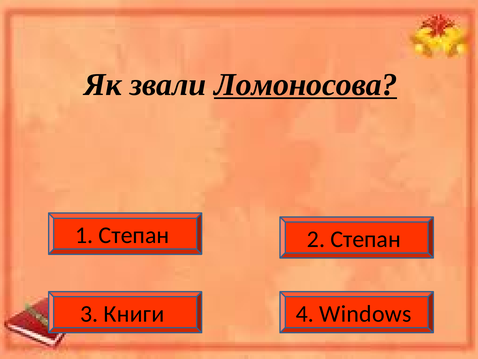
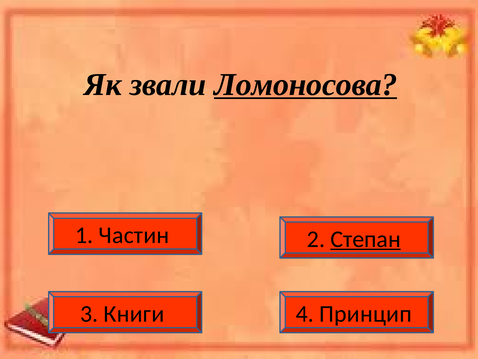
1 Степан: Степан -> Частин (134, 235)
Степан underline: none -> present (366, 239)
Windows: Windows -> Принцип (365, 313)
